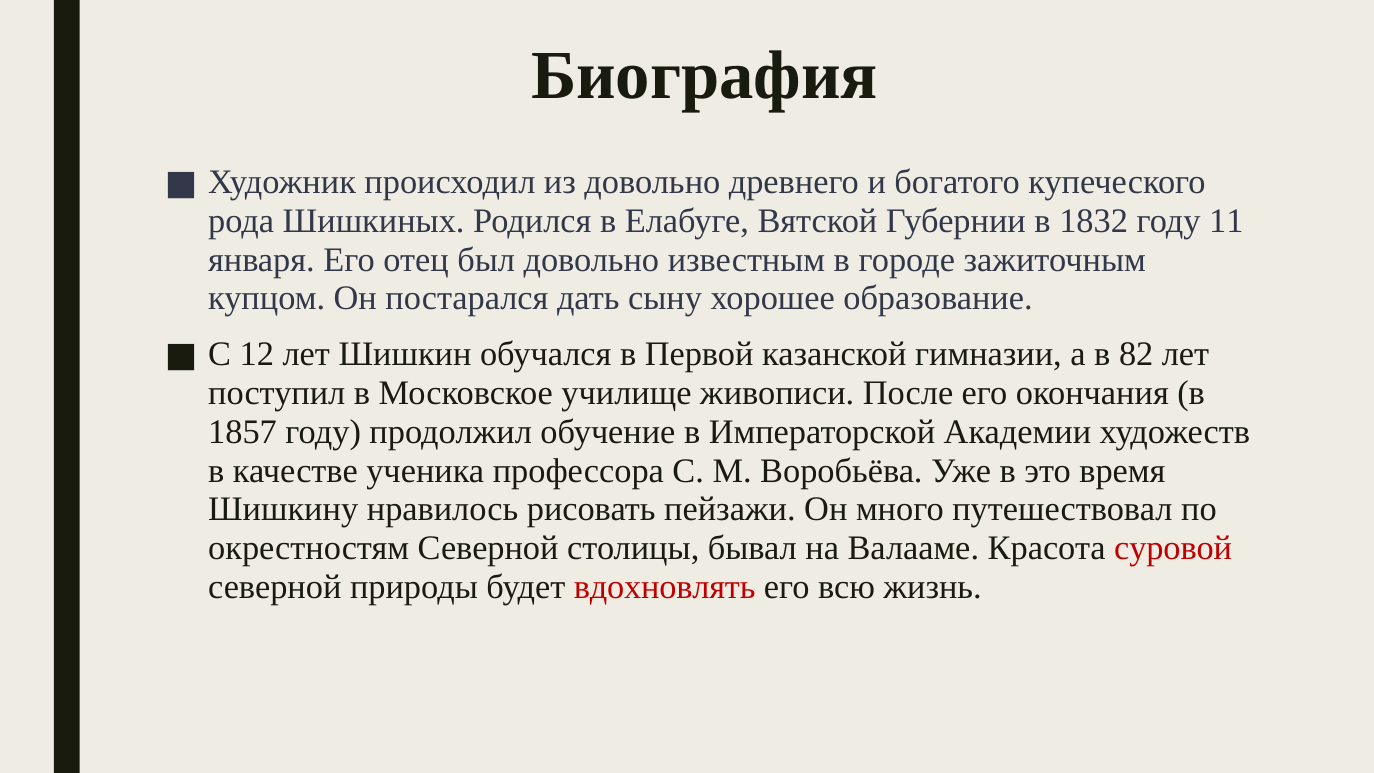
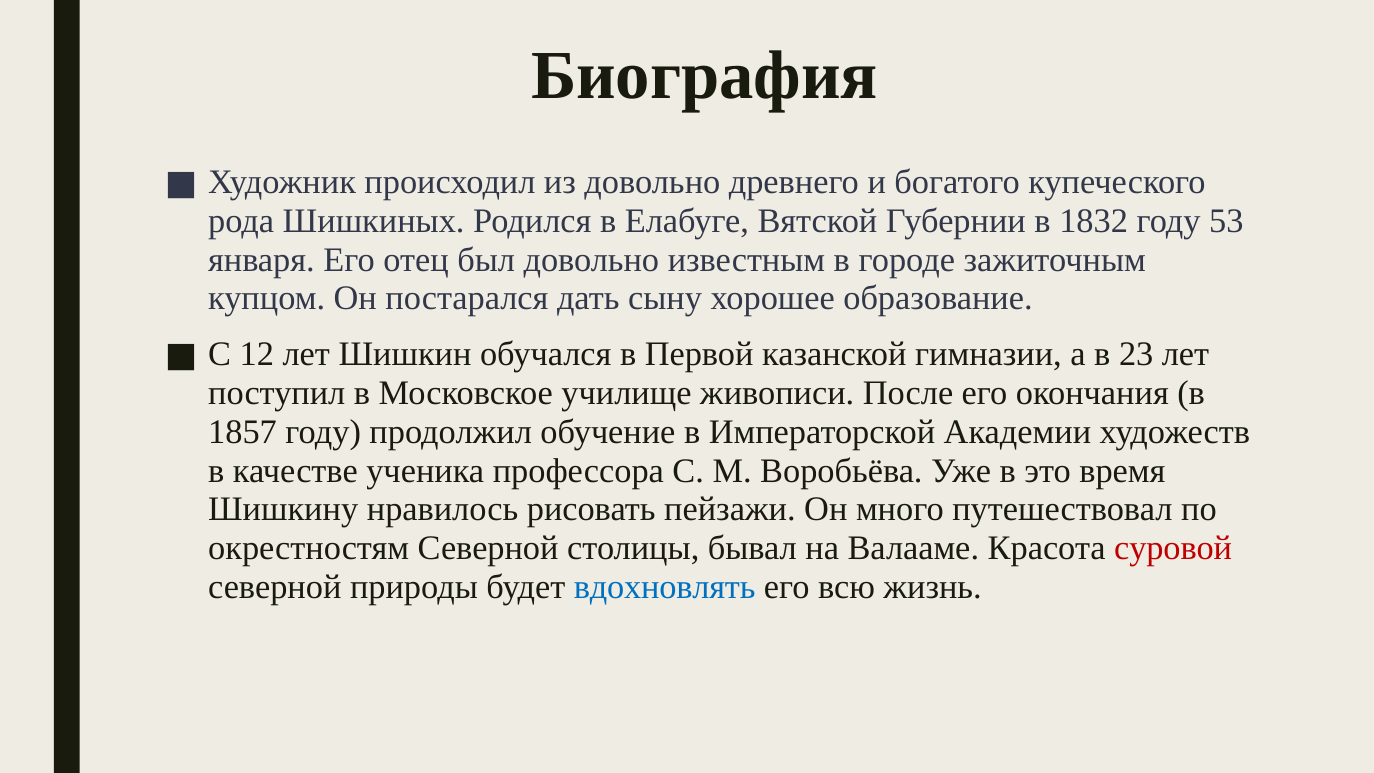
11: 11 -> 53 (1226, 221)
82: 82 -> 23 (1136, 354)
вдохновлять colour: red -> blue (665, 587)
